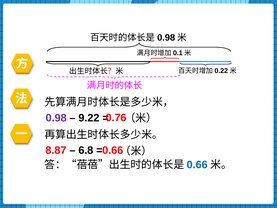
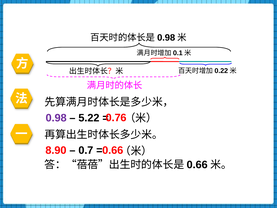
9.22: 9.22 -> 5.22 (89, 118)
8.87: 8.87 -> 8.90 (56, 150)
6.8: 6.8 -> 0.7 (86, 150)
0.66 colour: blue -> black (197, 165)
